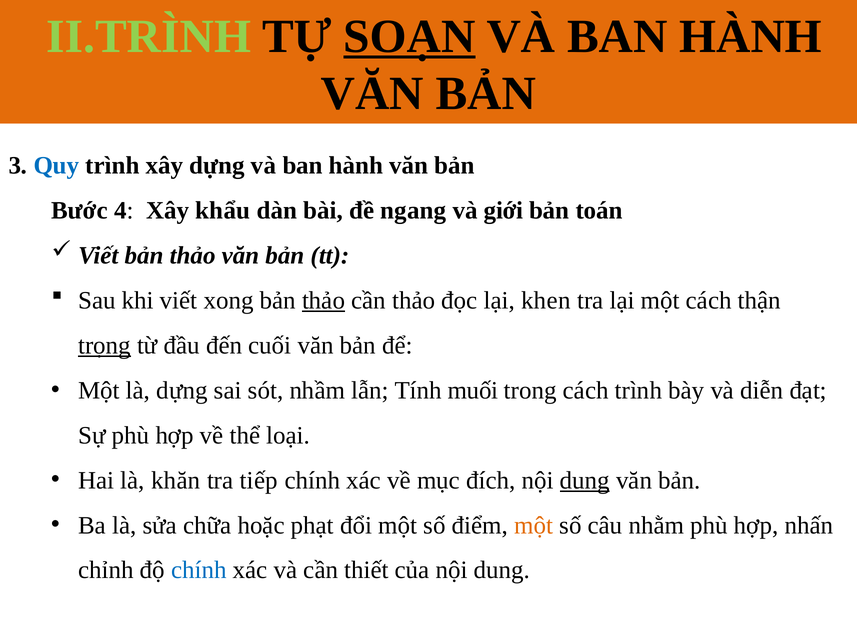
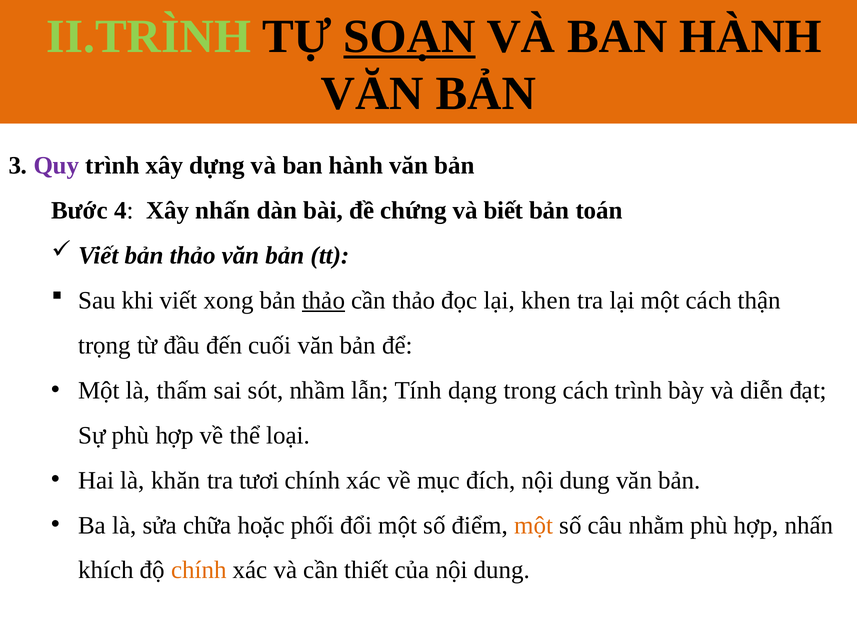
Quy colour: blue -> purple (56, 165)
Xây khẩu: khẩu -> nhấn (223, 210)
ngang: ngang -> chứng (413, 210)
giới: giới -> biết (504, 210)
trọng underline: present -> none (105, 345)
là dựng: dựng -> thấm (182, 390)
muối: muối -> dạng (473, 390)
tiếp: tiếp -> tươi (259, 480)
dung underline: present -> none (585, 480)
phạt: phạt -> phối (313, 525)
chỉnh: chỉnh -> khích (106, 570)
chính colour: blue -> orange (199, 570)
